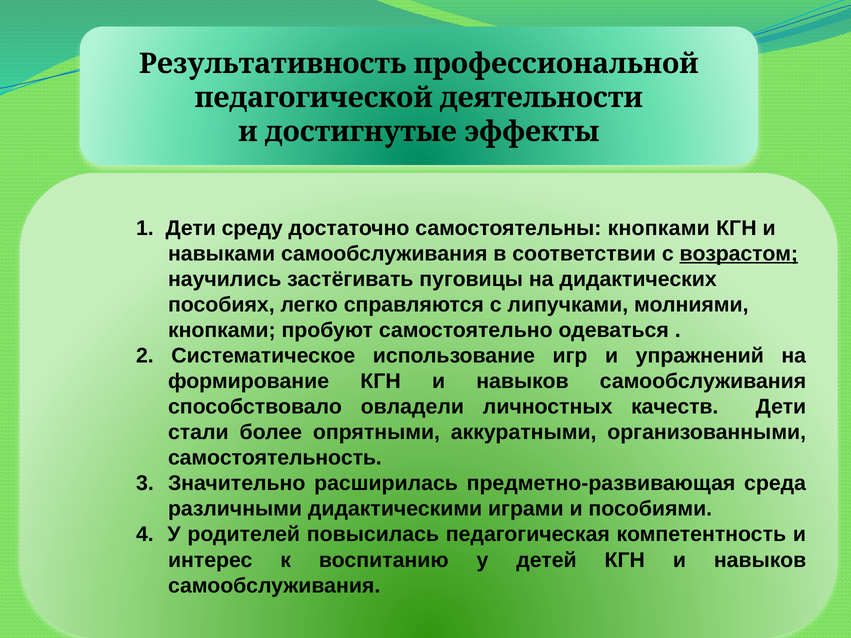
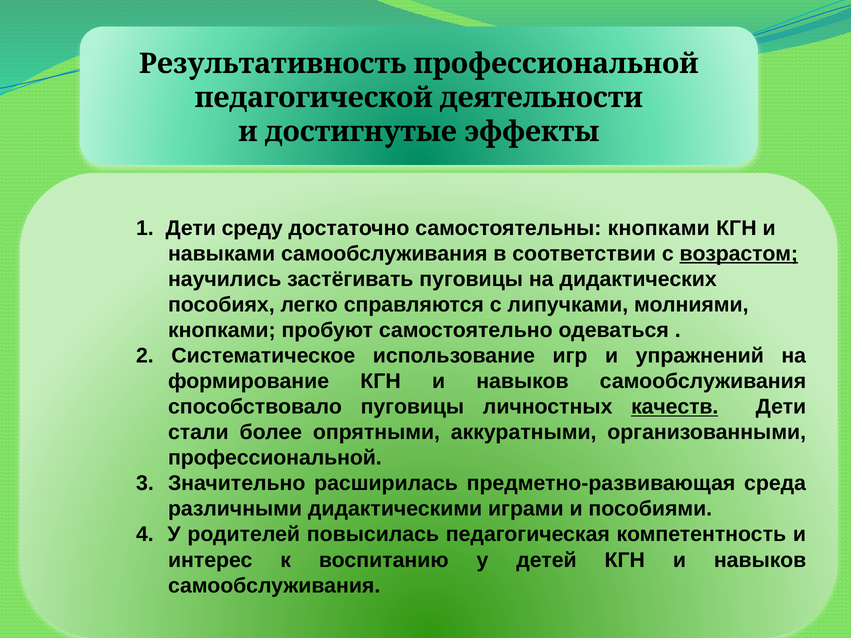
способствовало овладели: овладели -> пуговицы (412, 407)
качеств underline: none -> present (675, 407)
самостоятельность: самостоятельность -> профессиональной (275, 458)
